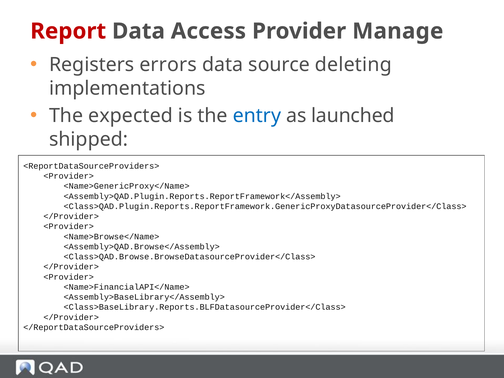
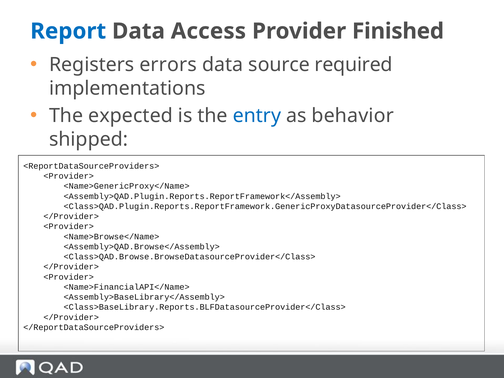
Report colour: red -> blue (68, 31)
Manage: Manage -> Finished (398, 31)
deleting: deleting -> required (354, 65)
launched: launched -> behavior (353, 116)
